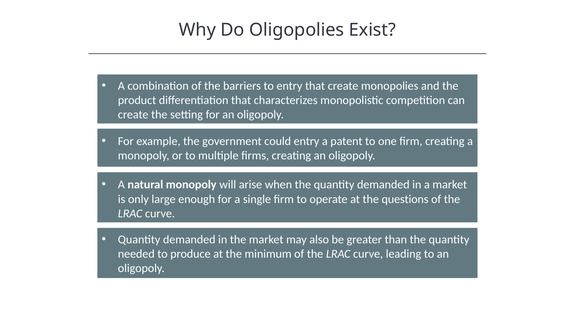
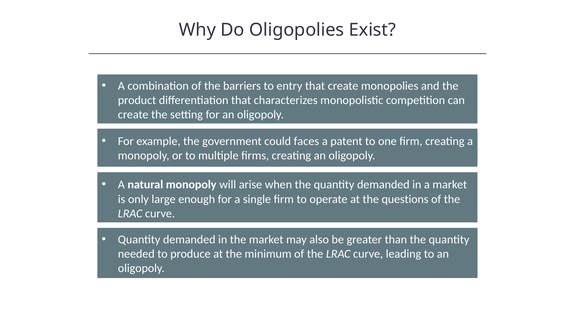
could entry: entry -> faces (306, 141)
